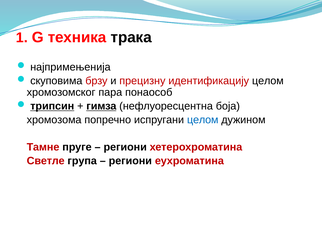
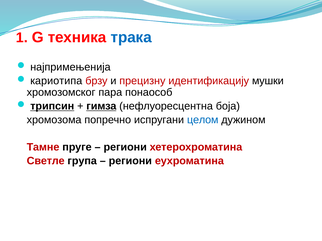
трака colour: black -> blue (131, 38)
скуповима: скуповима -> кариотипа (56, 81)
идентификацију целом: целом -> мушки (268, 81)
